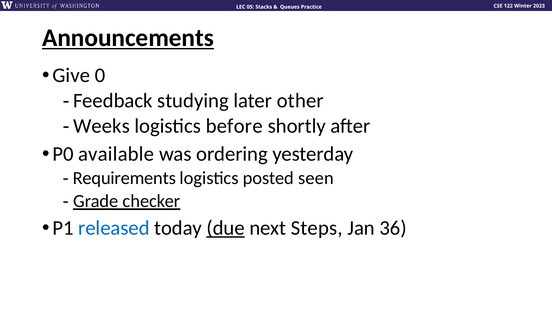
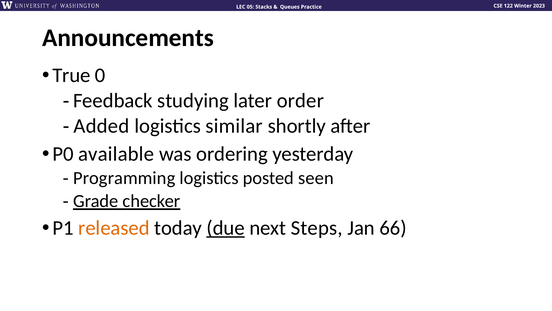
Announcements underline: present -> none (128, 38)
Give: Give -> True (71, 75)
other: other -> order (300, 100)
Weeks: Weeks -> Added (101, 126)
before: before -> similar (234, 126)
Requirements: Requirements -> Programming (124, 178)
released colour: blue -> orange (114, 228)
36: 36 -> 66 (393, 228)
